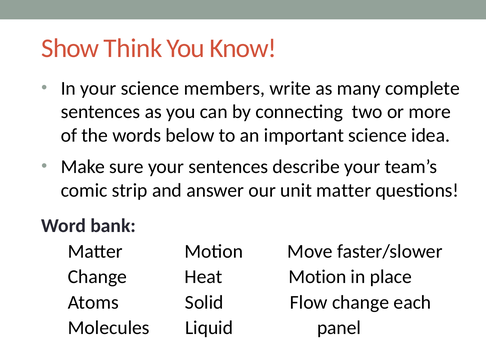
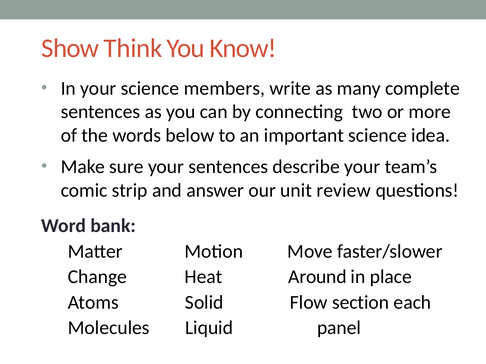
unit matter: matter -> review (344, 191)
Heat Motion: Motion -> Around (317, 277)
Flow change: change -> section (361, 303)
